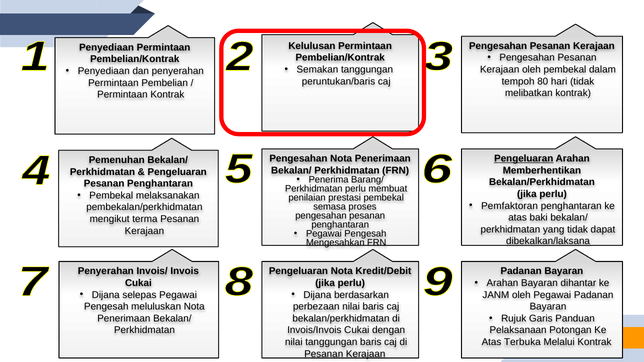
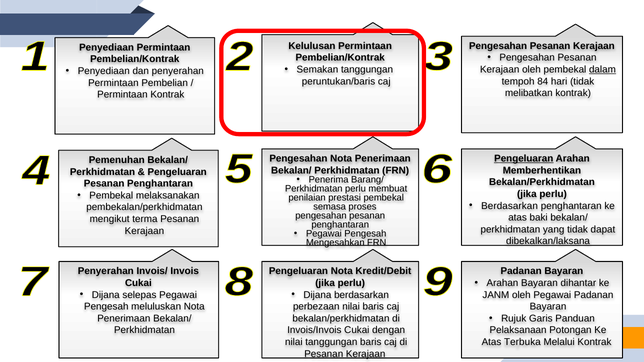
dalam underline: none -> present (602, 70)
80: 80 -> 84 (543, 81)
Pemfaktoran: Pemfaktoran -> Berdasarkan (510, 206)
